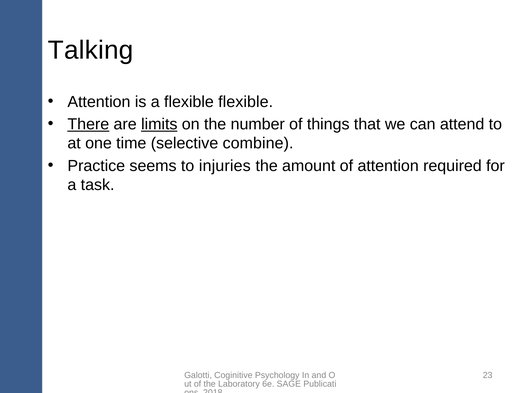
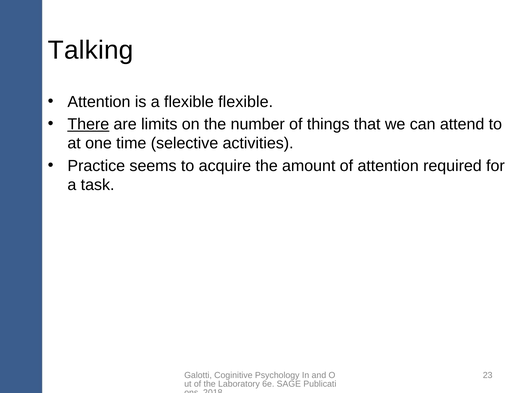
limits underline: present -> none (159, 124)
combine: combine -> activities (258, 143)
injuries: injuries -> acquire (225, 166)
